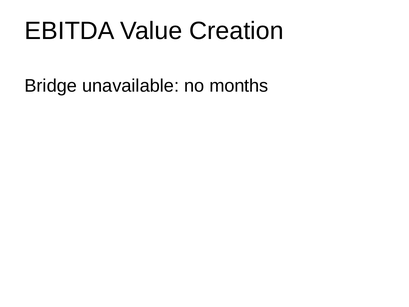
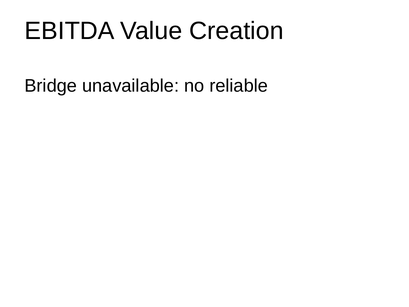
months: months -> reliable (239, 86)
